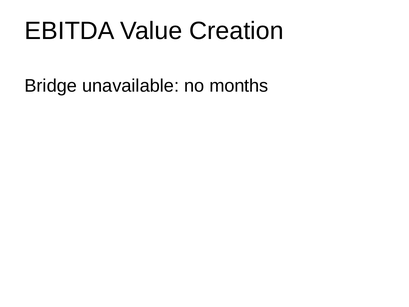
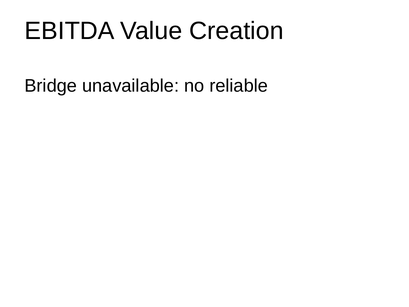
months: months -> reliable (239, 86)
